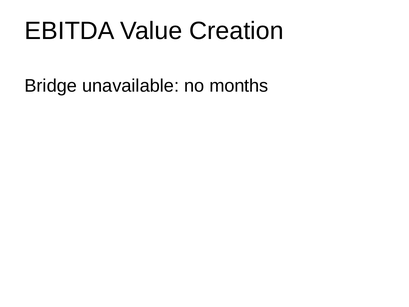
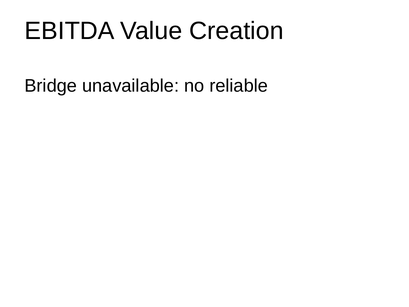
months: months -> reliable (239, 86)
